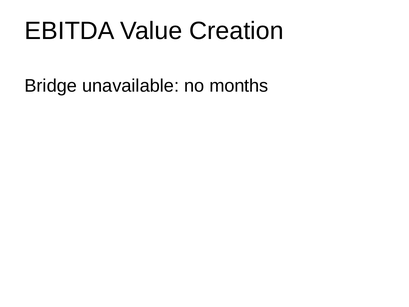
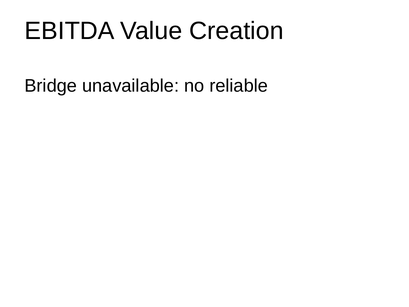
months: months -> reliable (239, 86)
